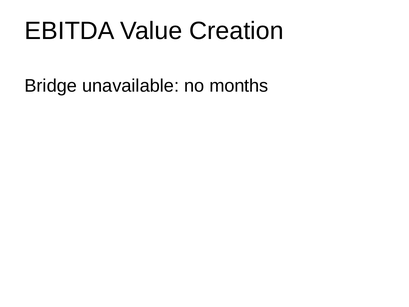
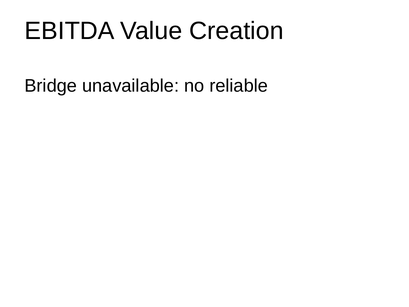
months: months -> reliable (239, 86)
